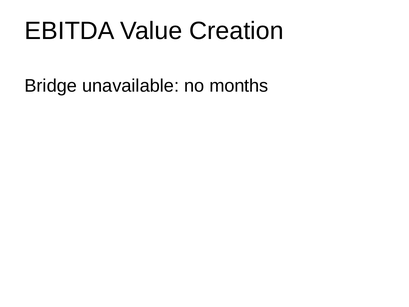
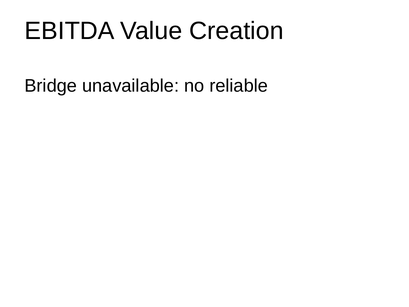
months: months -> reliable (239, 86)
